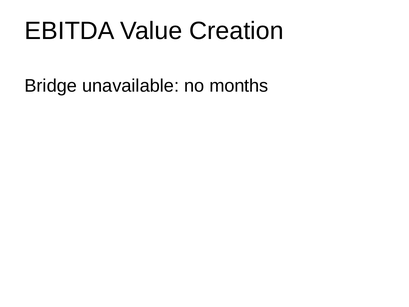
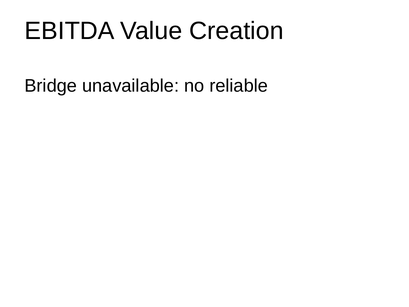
months: months -> reliable (239, 86)
